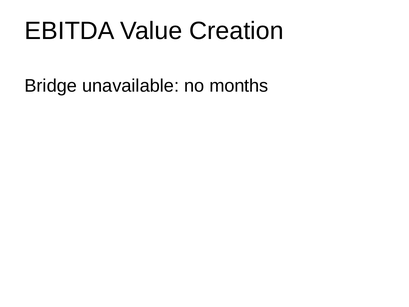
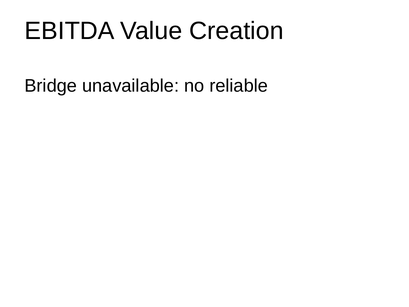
months: months -> reliable (239, 86)
